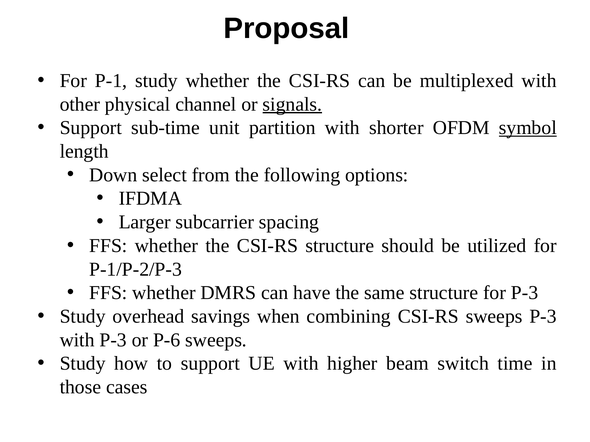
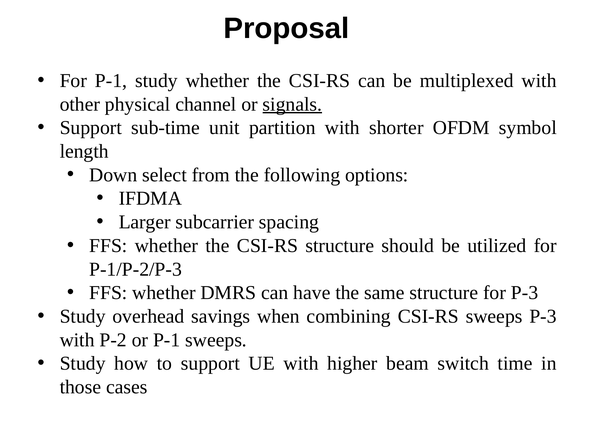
symbol underline: present -> none (528, 128)
with P-3: P-3 -> P-2 (113, 340)
or P-6: P-6 -> P-1 (167, 340)
